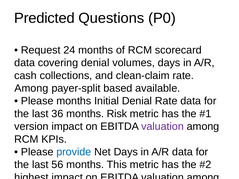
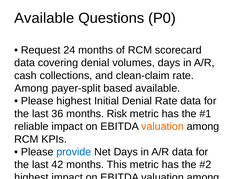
Predicted: Predicted -> Available (44, 18)
Please months: months -> highest (74, 101)
version: version -> reliable (31, 127)
valuation colour: purple -> orange (163, 127)
56: 56 -> 42 (57, 165)
